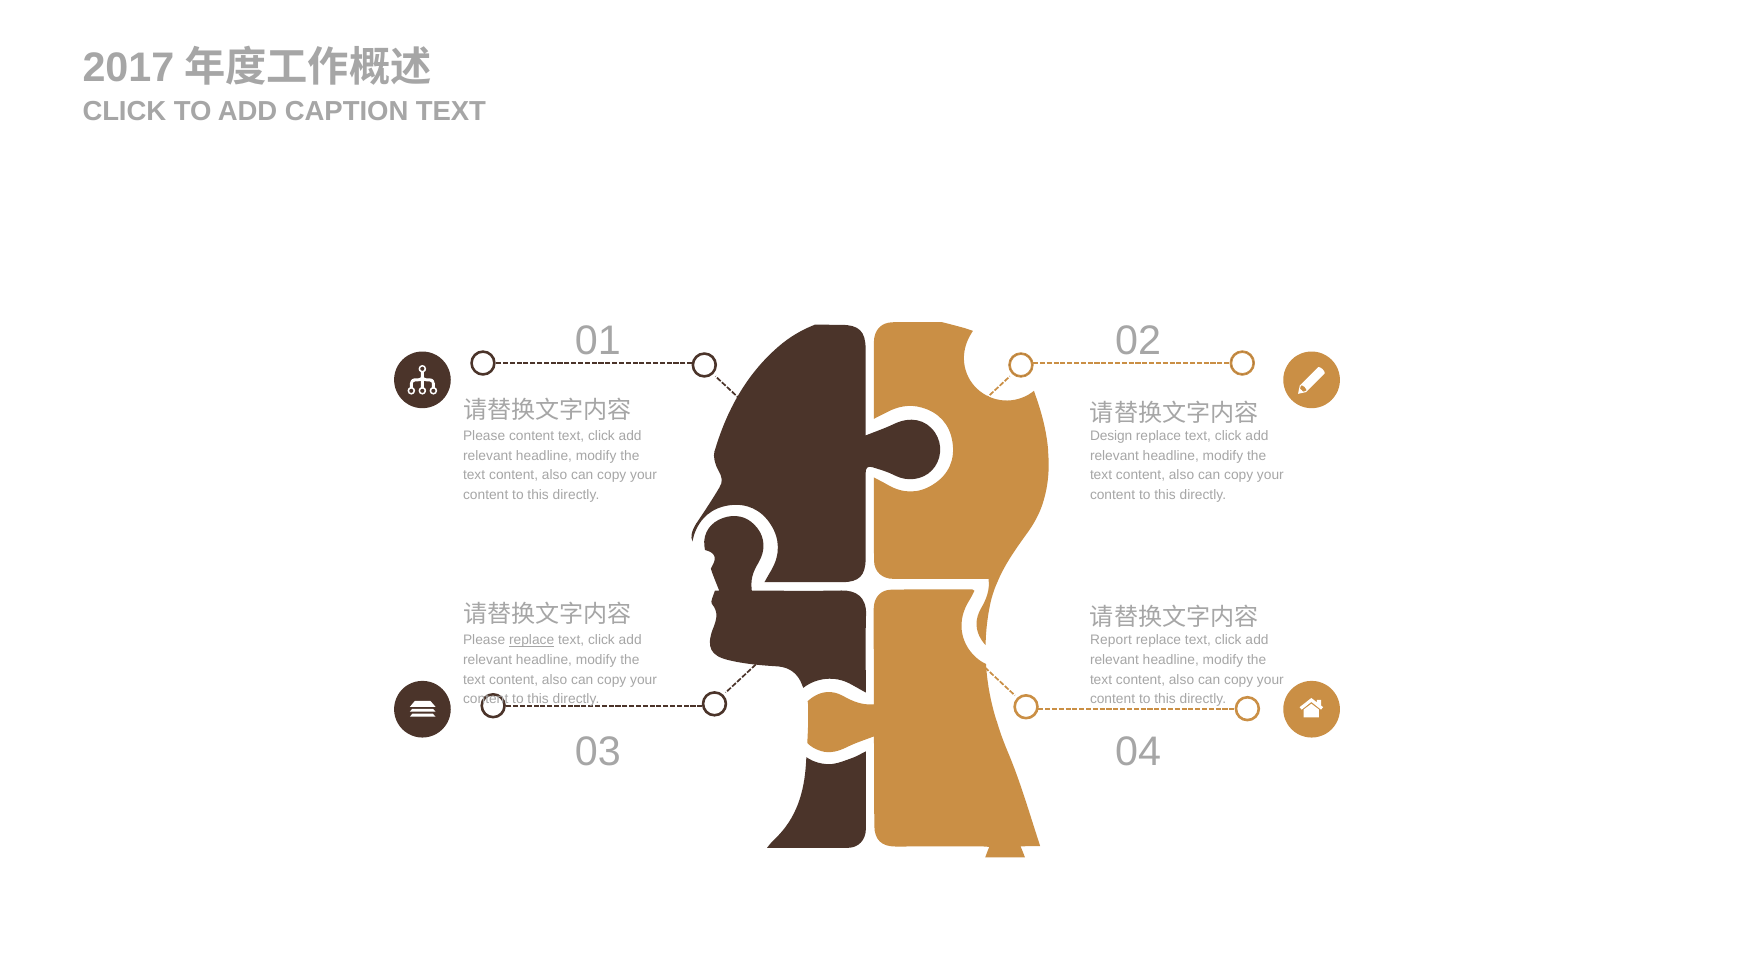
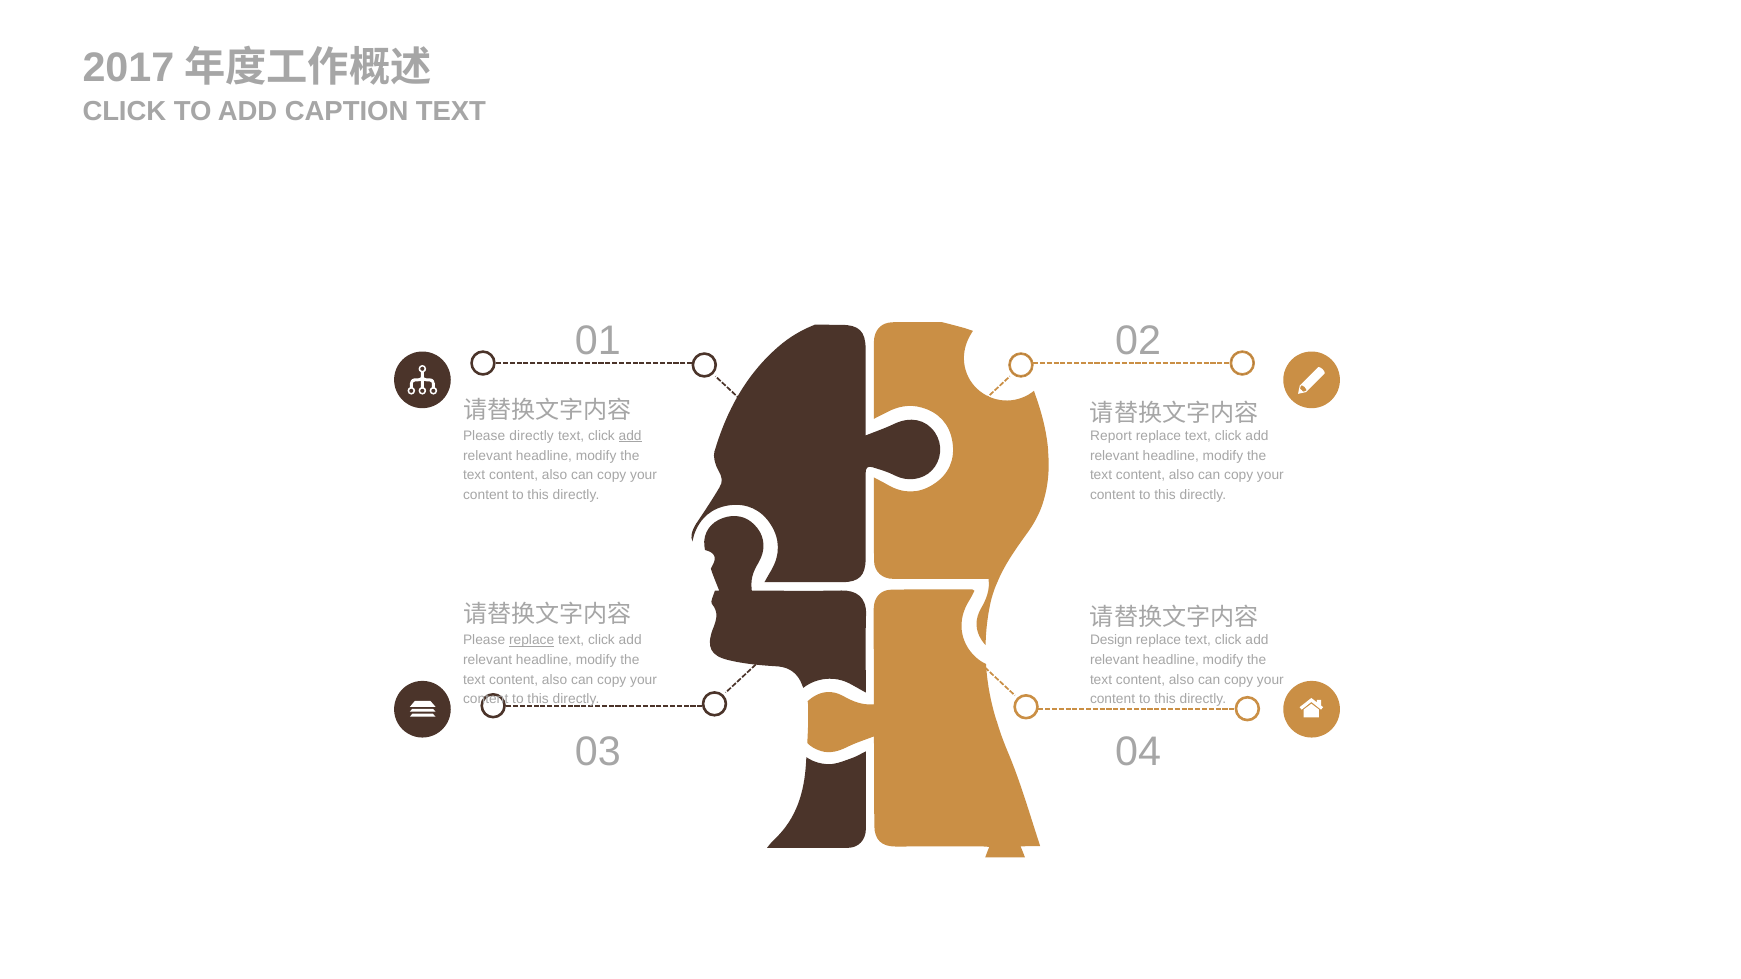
Please content: content -> directly (532, 436)
add underline: none -> present (630, 436)
Design: Design -> Report (1111, 436)
Report: Report -> Design (1111, 640)
